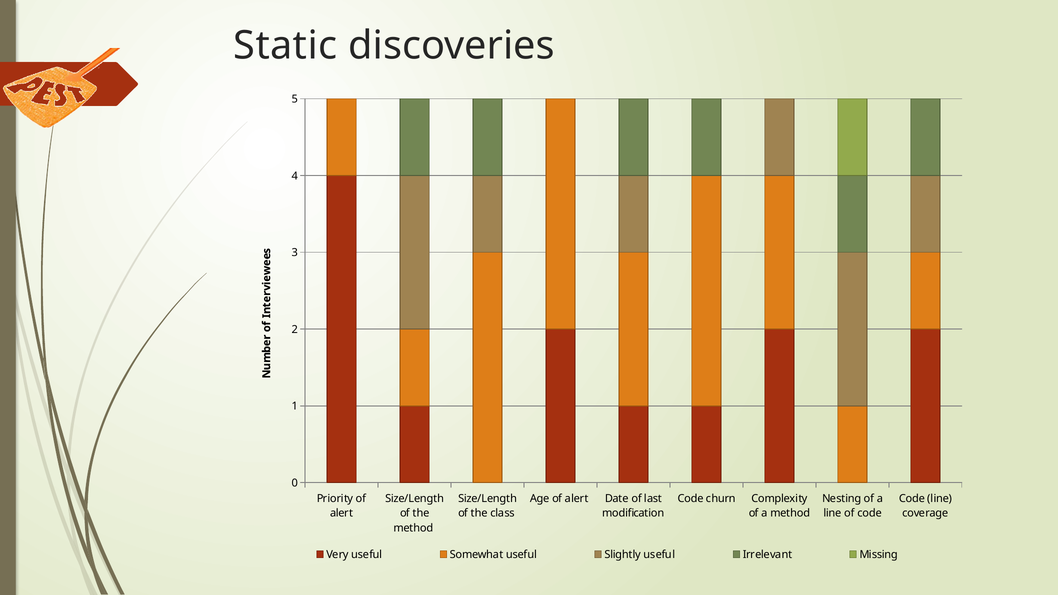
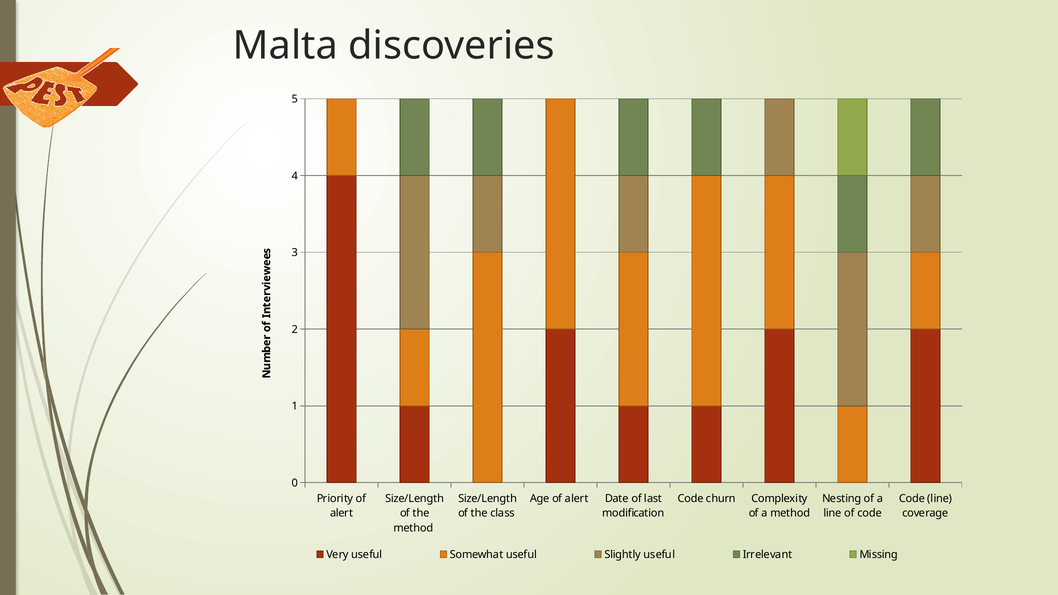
Static: Static -> Malta (286, 46)
